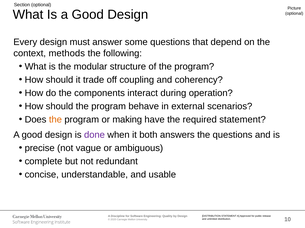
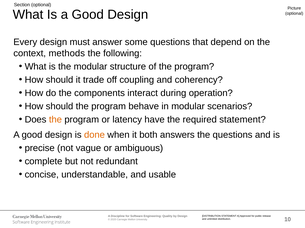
in external: external -> modular (188, 107)
making: making -> latency (127, 120)
done colour: purple -> orange (94, 135)
